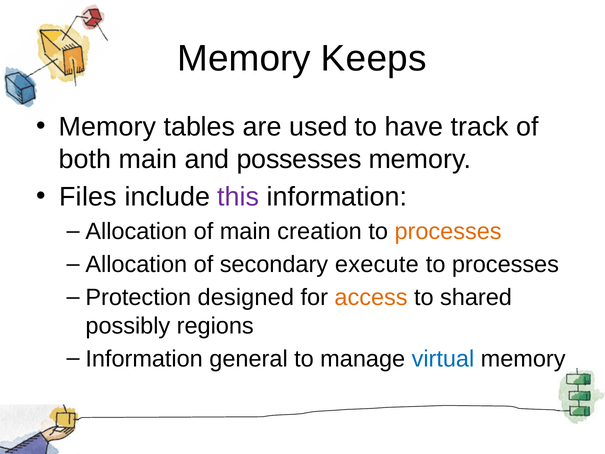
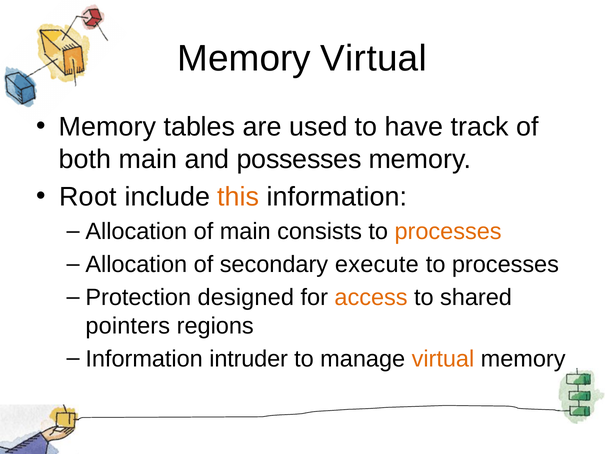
Memory Keeps: Keeps -> Virtual (374, 59)
Files: Files -> Root (88, 197)
this colour: purple -> orange (238, 197)
creation: creation -> consists (320, 232)
possibly: possibly -> pointers (128, 326)
general: general -> intruder (249, 359)
virtual colour: blue -> orange (443, 359)
